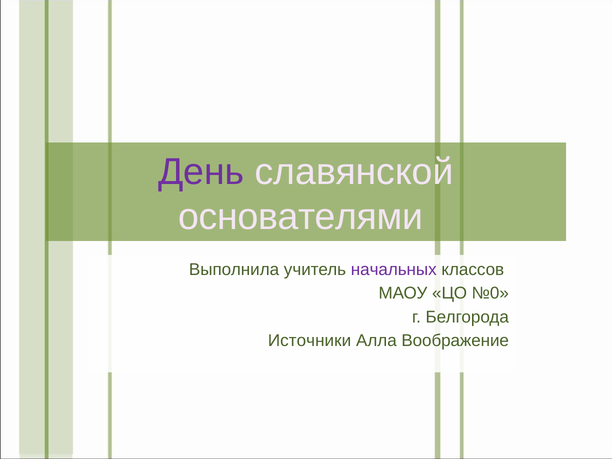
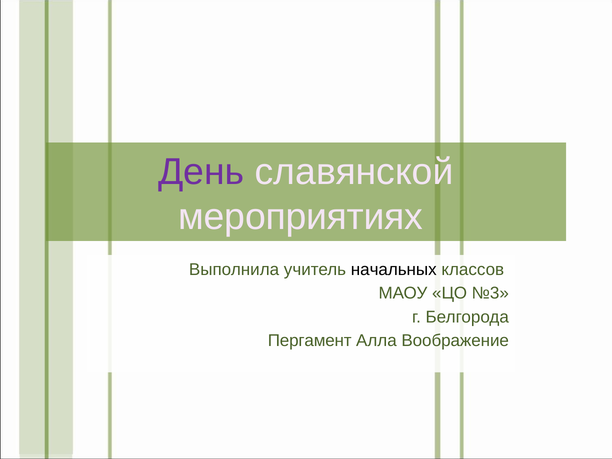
основателями: основателями -> мероприятиях (301, 217)
начальных colour: purple -> black (394, 269)
№0: №0 -> №3 (490, 293)
Источники: Источники -> Пергамент (310, 341)
